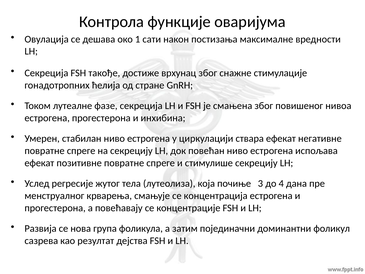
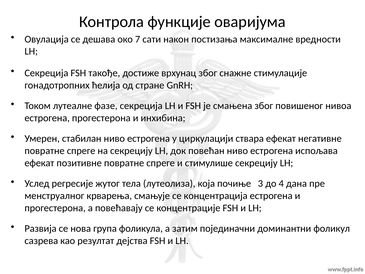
1: 1 -> 7 (138, 39)
